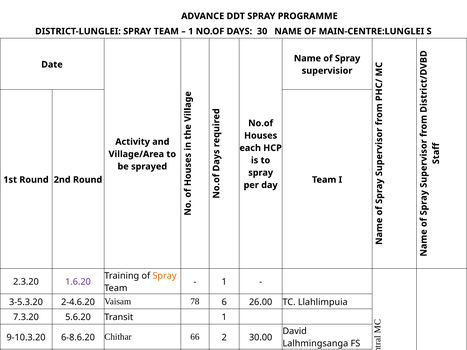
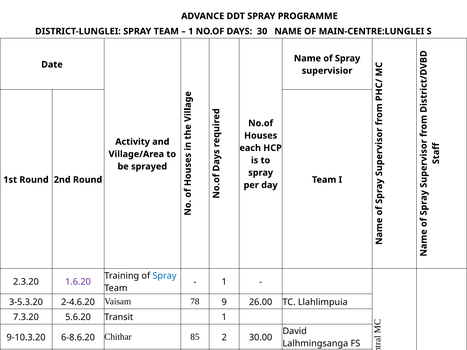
Spray colour: orange -> blue (165, 276)
78 6: 6 -> 9 (224, 302)
66: 66 -> 85 (195, 337)
